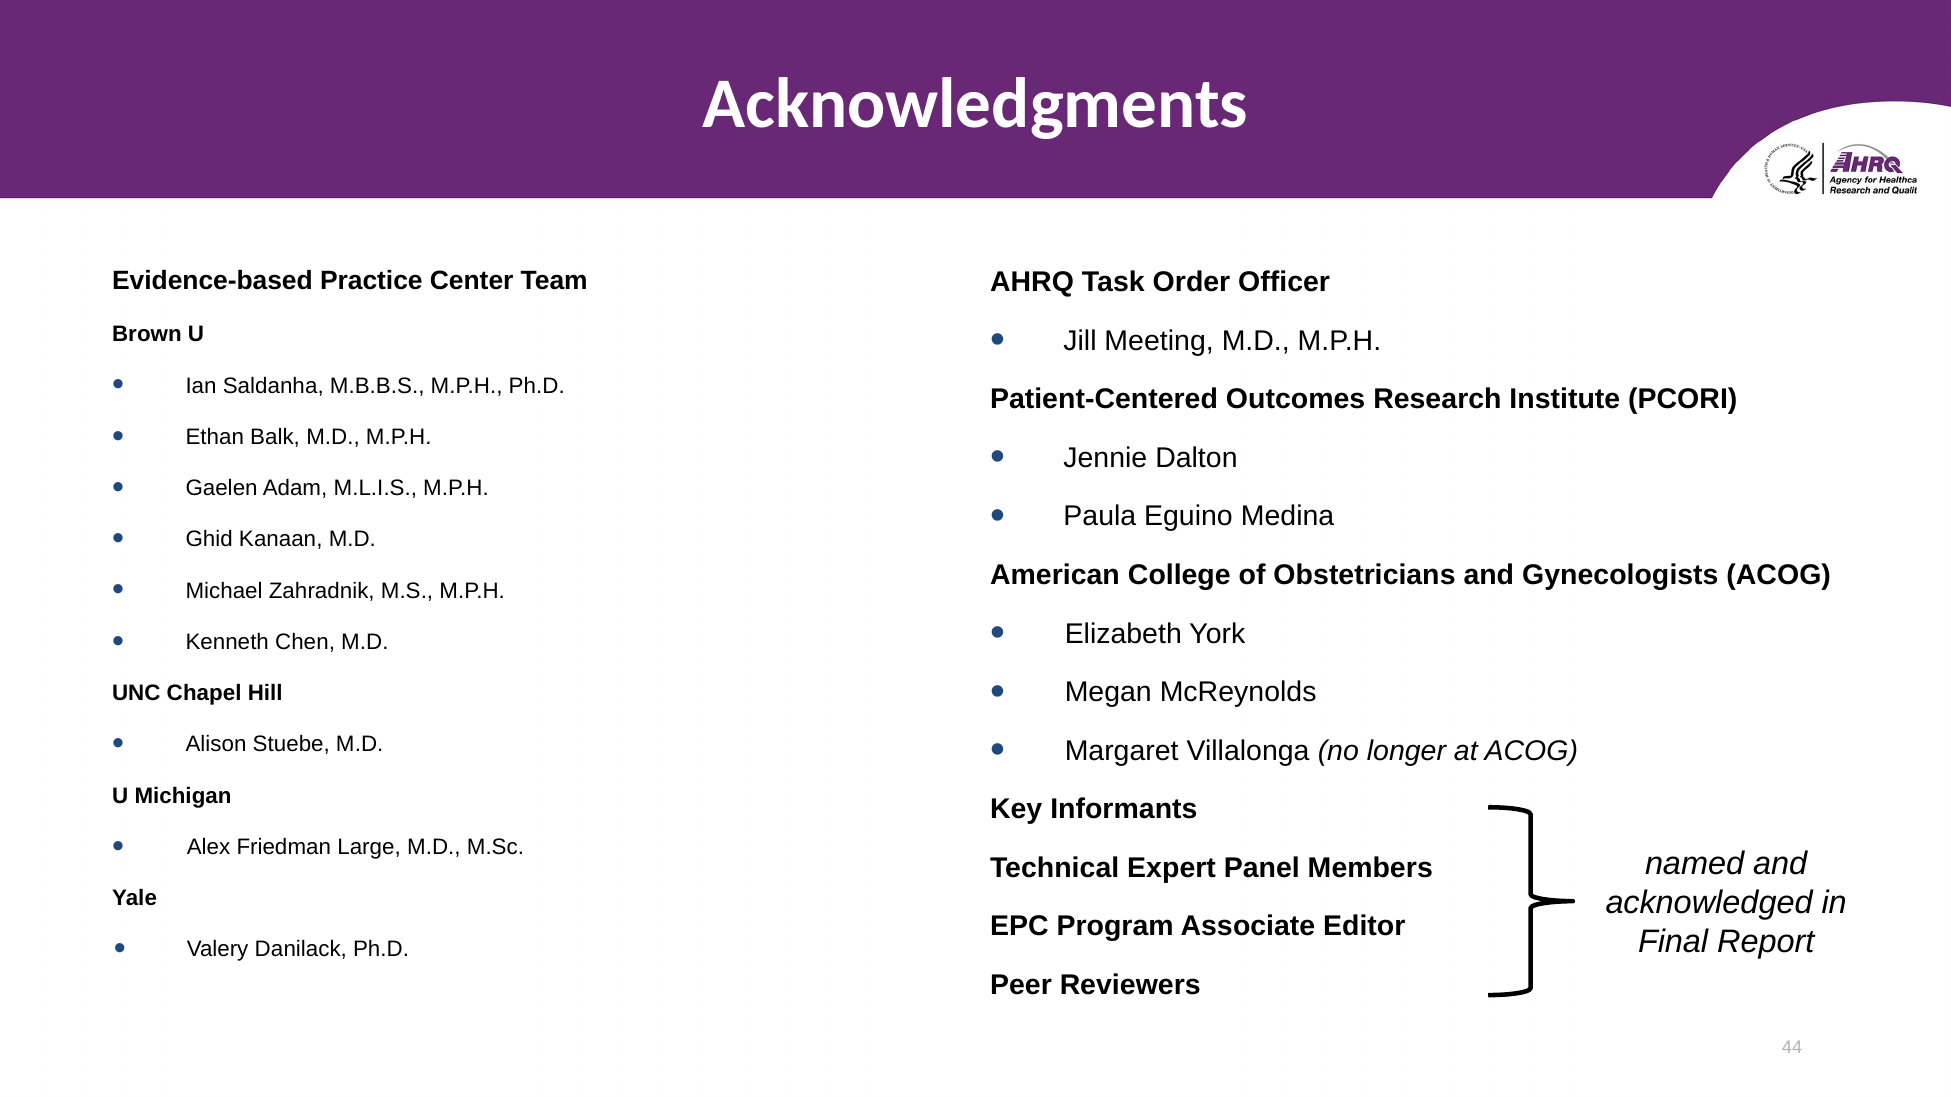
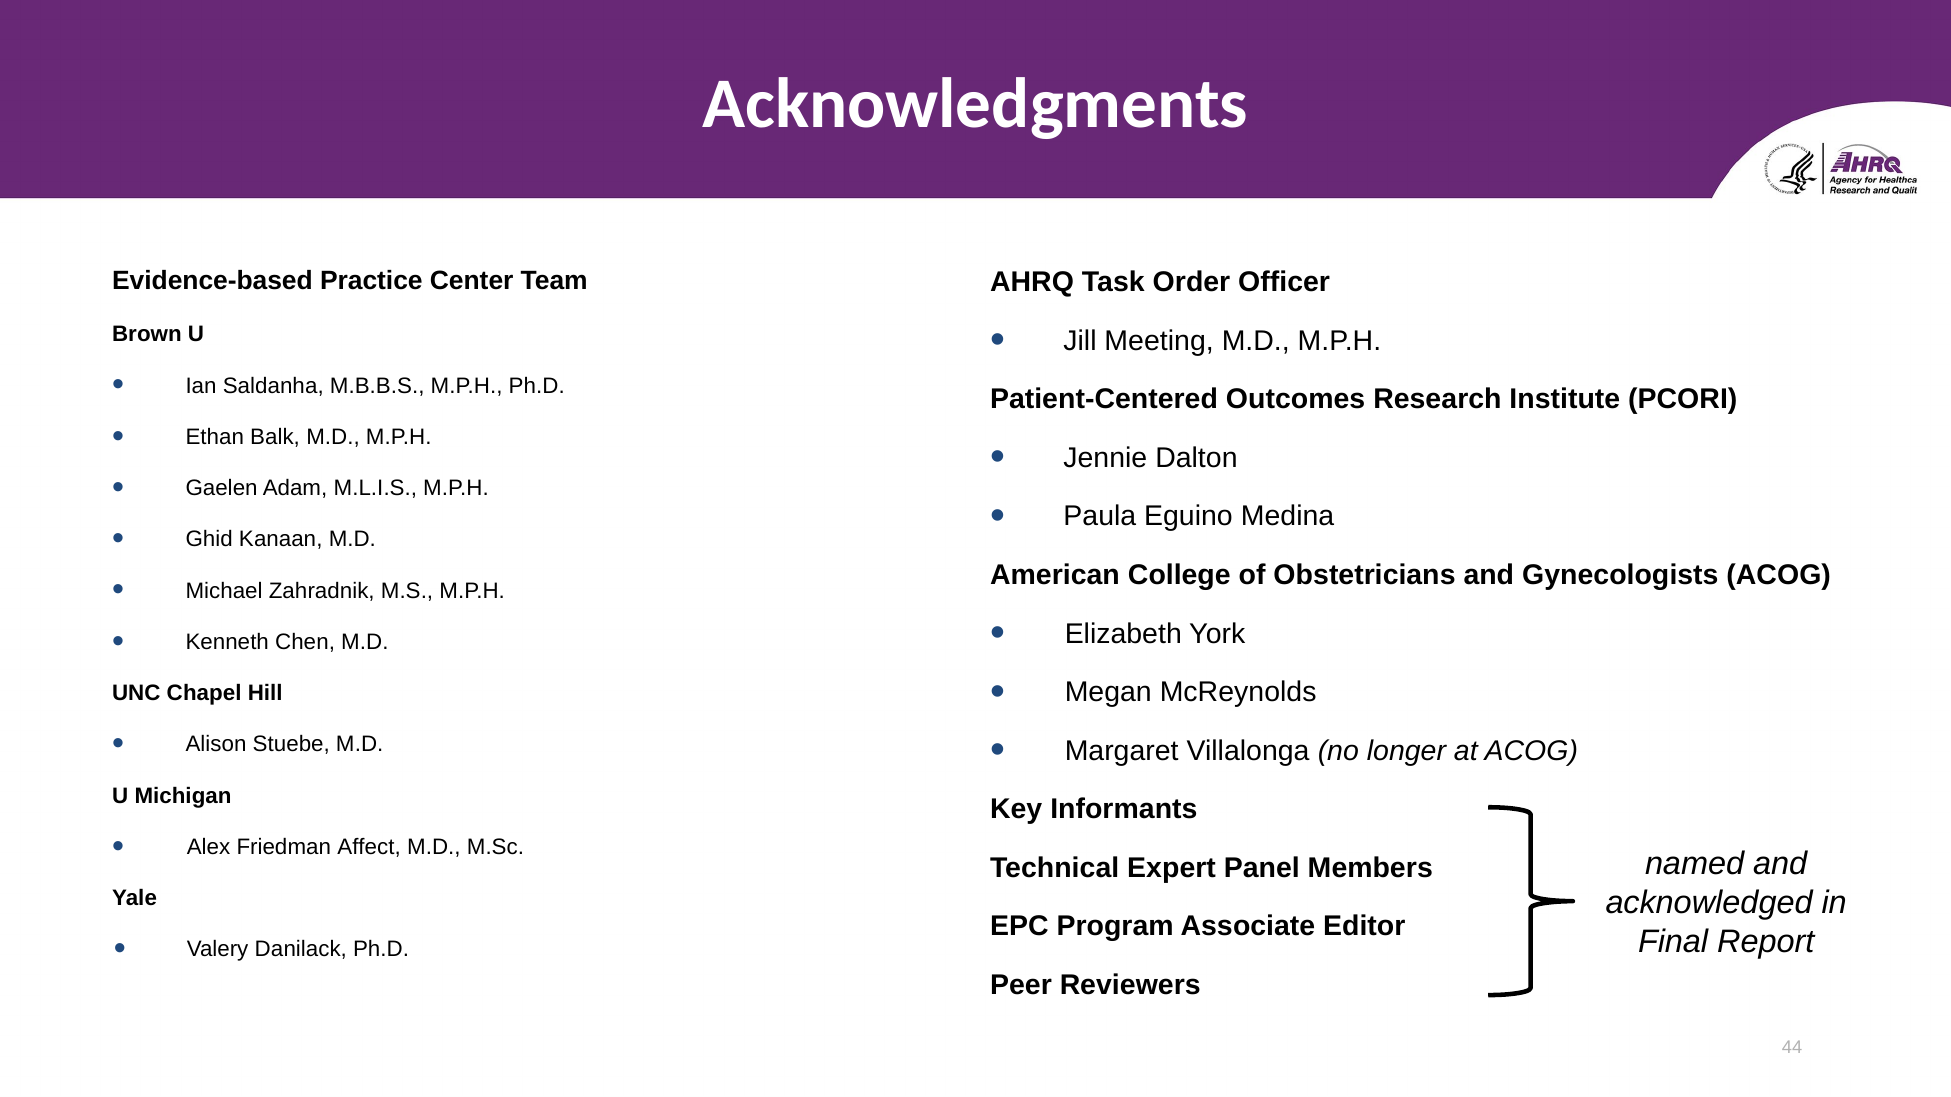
Large: Large -> Affect (369, 847)
